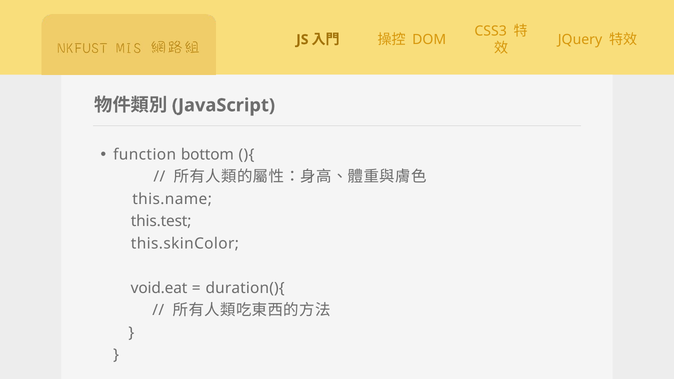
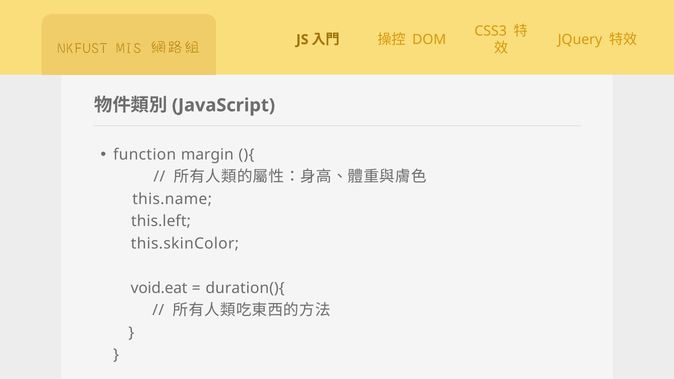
bottom: bottom -> margin (207, 155)
this.test: this.test -> this.left (161, 221)
